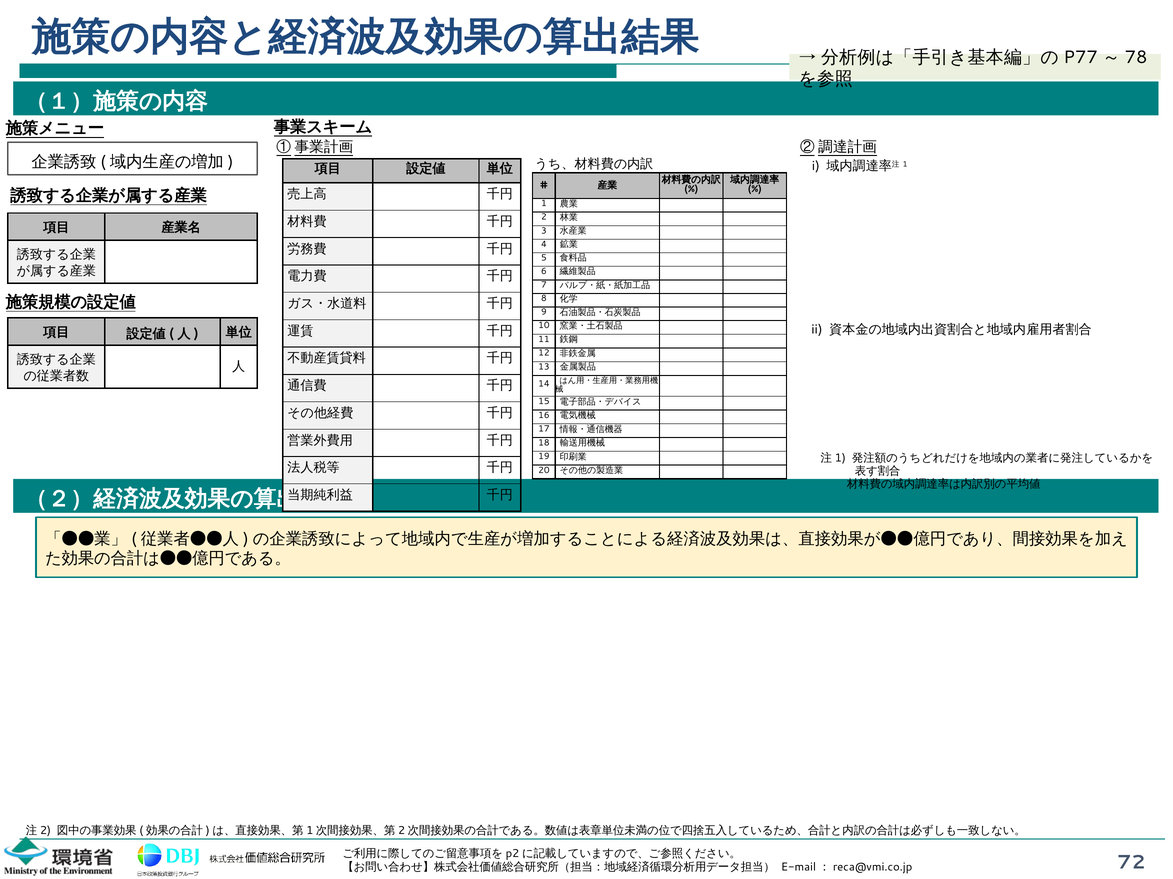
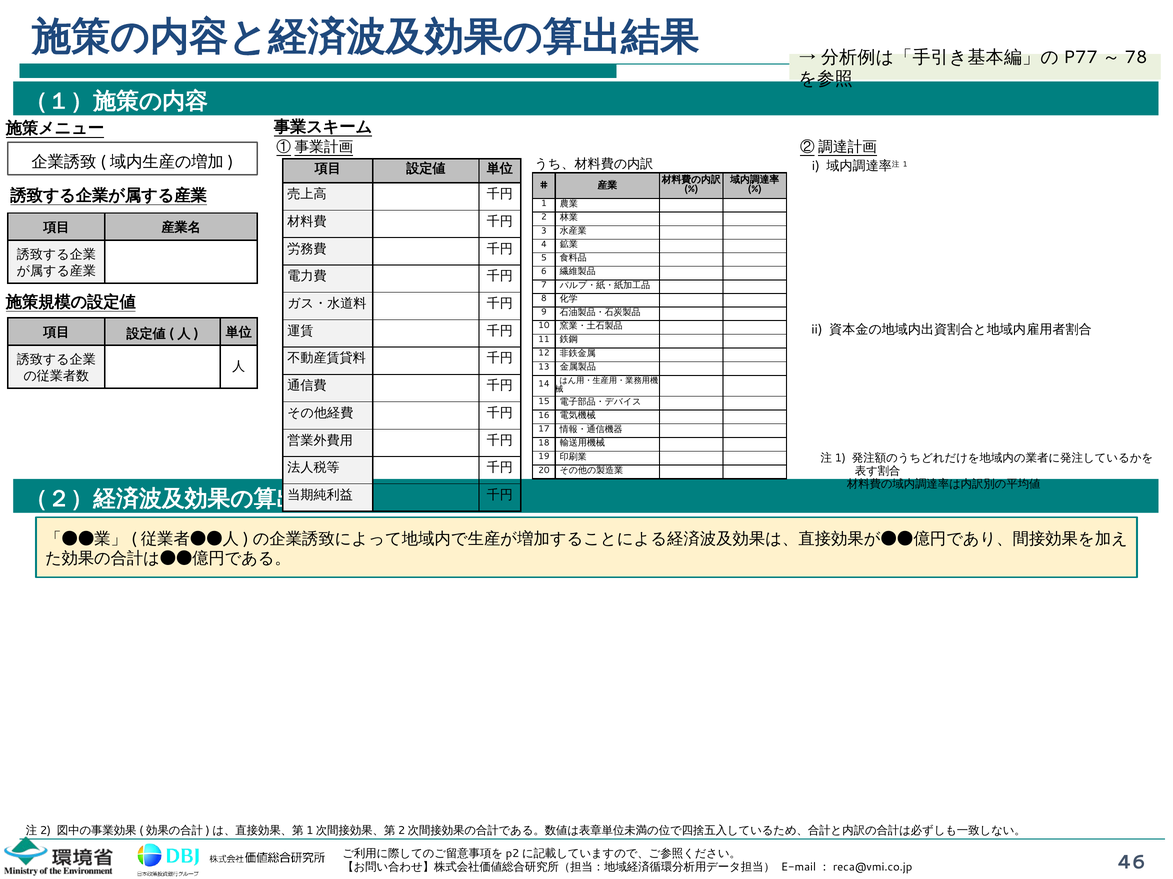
72: 72 -> 46 (1131, 863)
